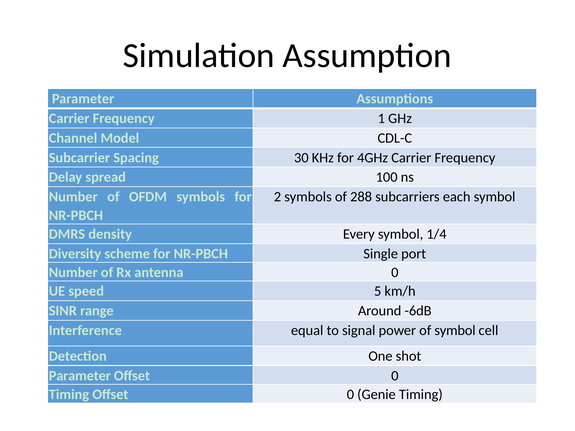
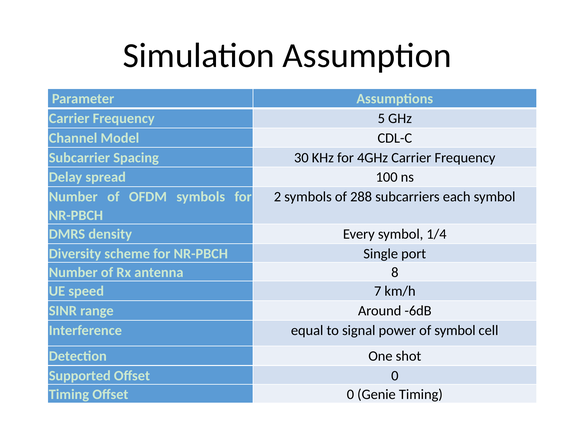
1: 1 -> 5 (381, 119)
antenna 0: 0 -> 8 (395, 273)
5: 5 -> 7 (378, 291)
Parameter: Parameter -> Supported (80, 376)
